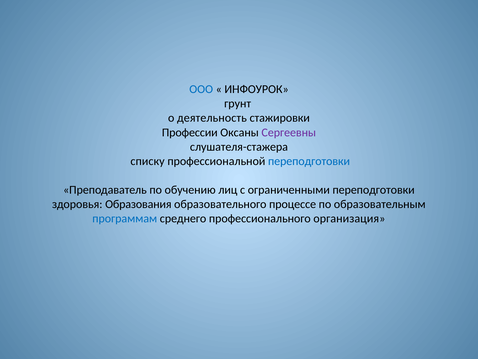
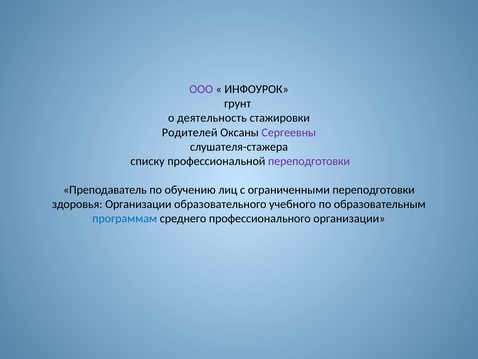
ООО colour: blue -> purple (201, 89)
Профессии: Профессии -> Родителей (190, 132)
переподготовки colour: blue -> purple (309, 161)
здоровья Образования: Образования -> Организации (138, 204)
процессе: процессе -> учебного (293, 204)
профессионального организация: организация -> организации (349, 218)
